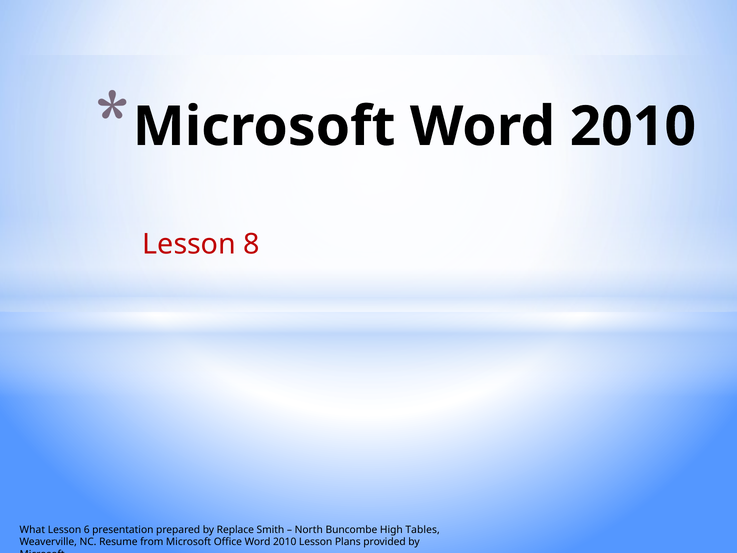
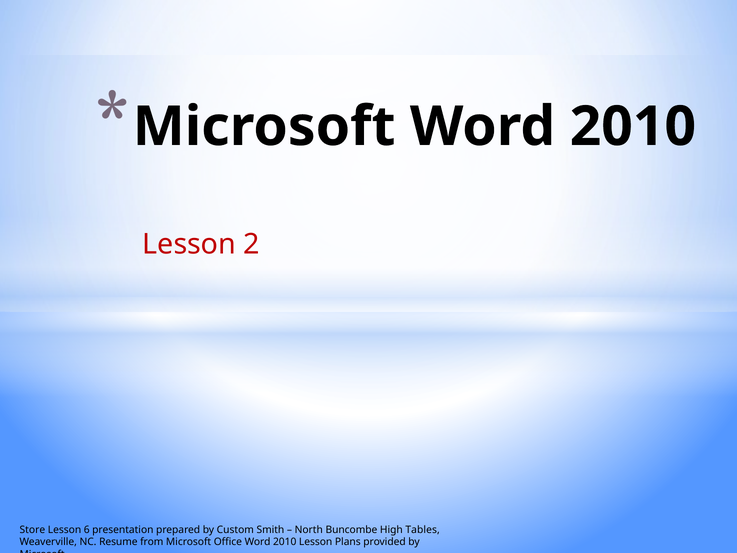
8: 8 -> 2 (252, 244)
What: What -> Store (32, 529)
Replace: Replace -> Custom (235, 529)
